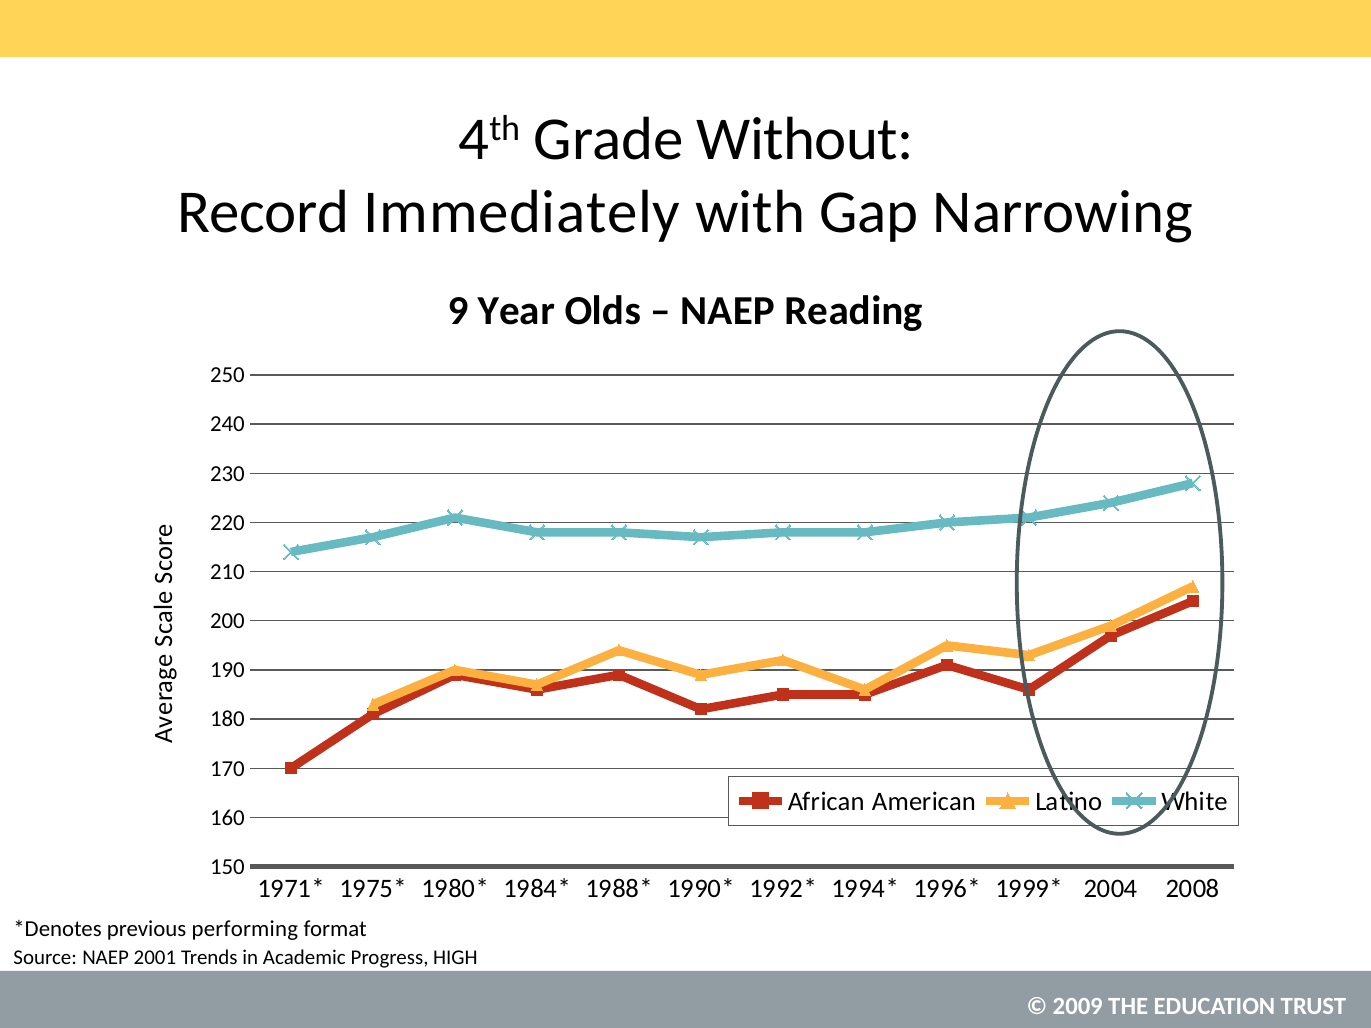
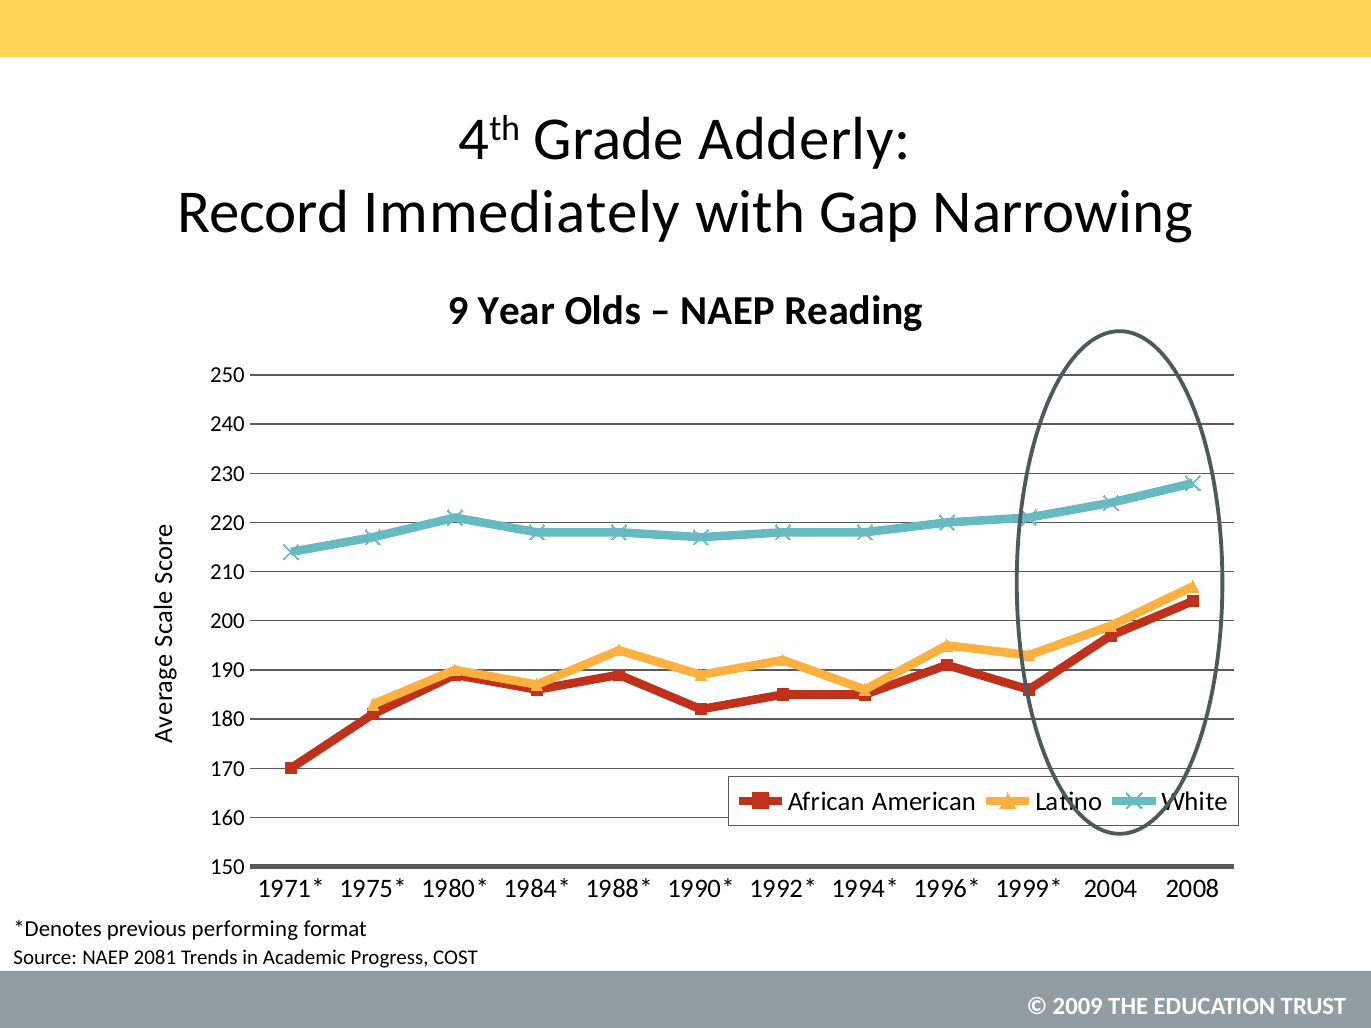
Without: Without -> Adderly (805, 139)
2001: 2001 -> 2081 (155, 958)
HIGH: HIGH -> COST (455, 958)
